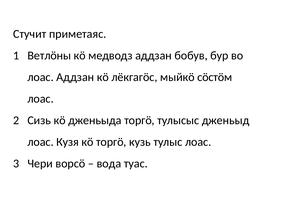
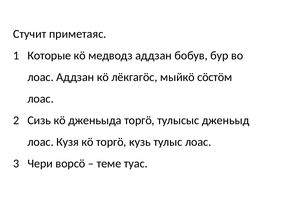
Ветлöны: Ветлöны -> Которые (49, 56)
вода: вода -> теме (109, 164)
